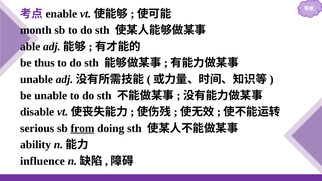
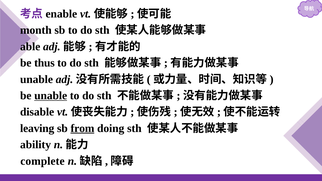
unable underline: none -> present (51, 96)
serious: serious -> leaving (37, 128)
influence: influence -> complete (42, 161)
